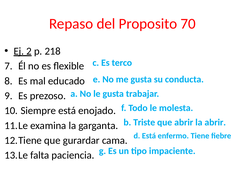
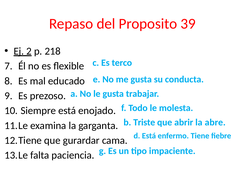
70: 70 -> 39 (188, 24)
la abrir: abrir -> abre (215, 122)
